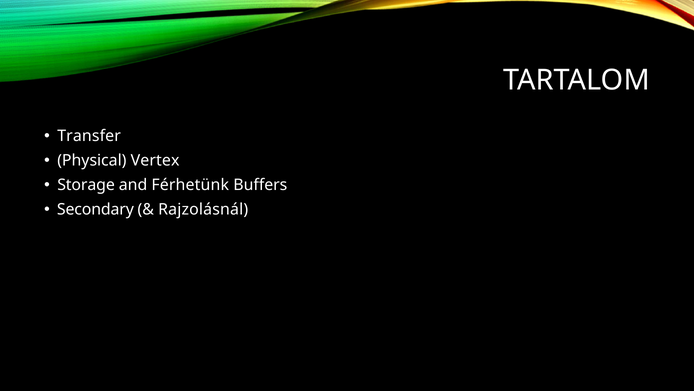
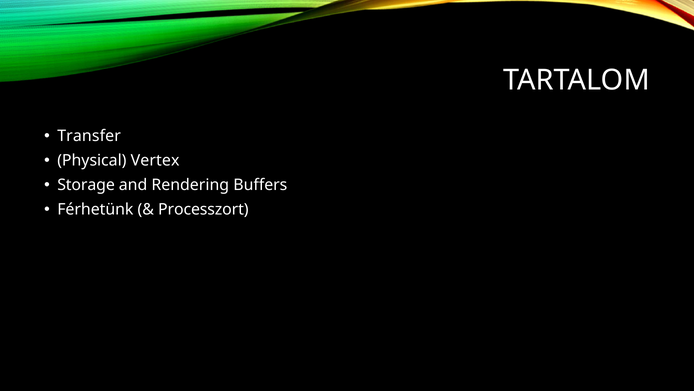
Férhetünk: Férhetünk -> Rendering (190, 185)
Secondary: Secondary -> Férhetünk (95, 209)
Rajzolásnál: Rajzolásnál -> Processzort (203, 209)
